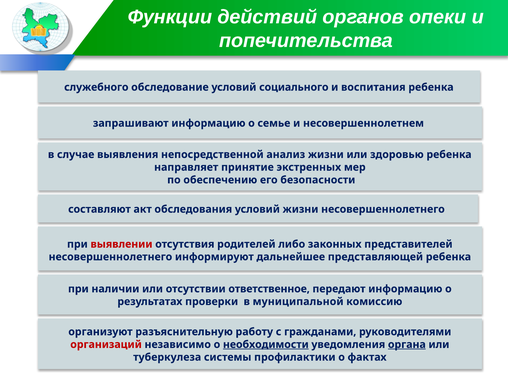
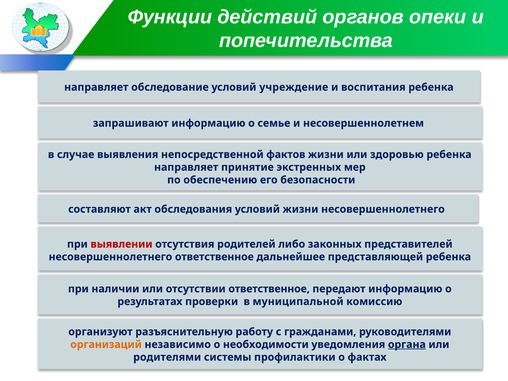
служебного: служебного -> направляет (96, 87)
социального: социального -> учреждение (294, 87)
анализ: анализ -> фактов (286, 155)
несовершеннолетнего информируют: информируют -> ответственное (214, 257)
организаций colour: red -> orange (106, 344)
необходимости underline: present -> none (266, 344)
туберкулеза: туберкулеза -> родителями (167, 357)
